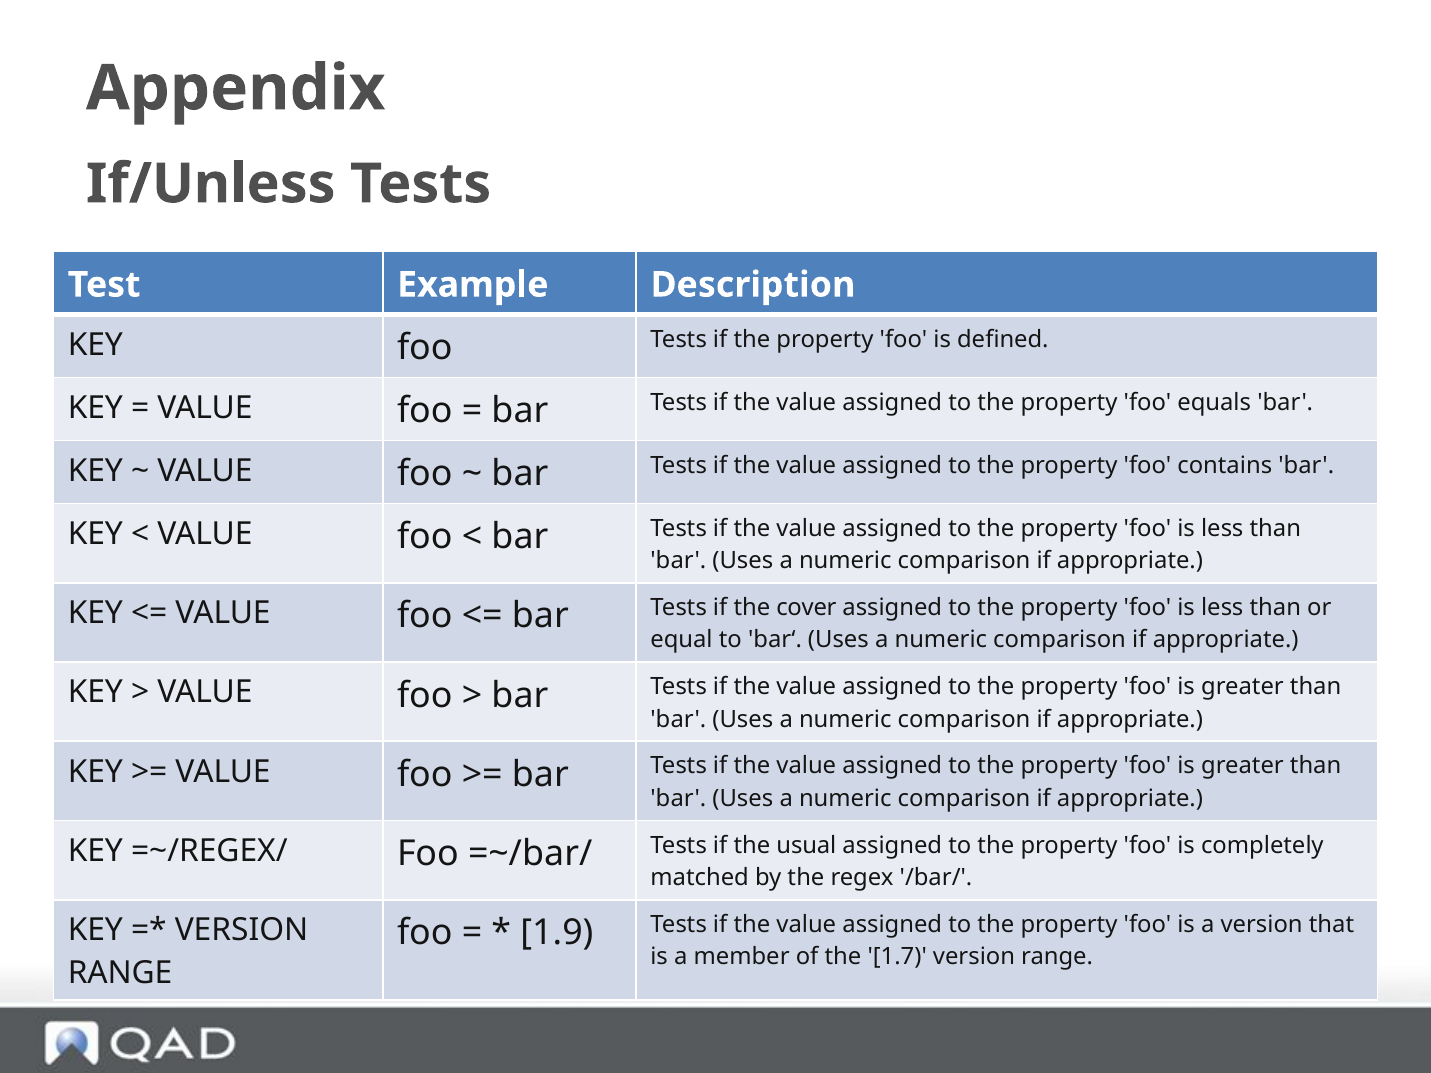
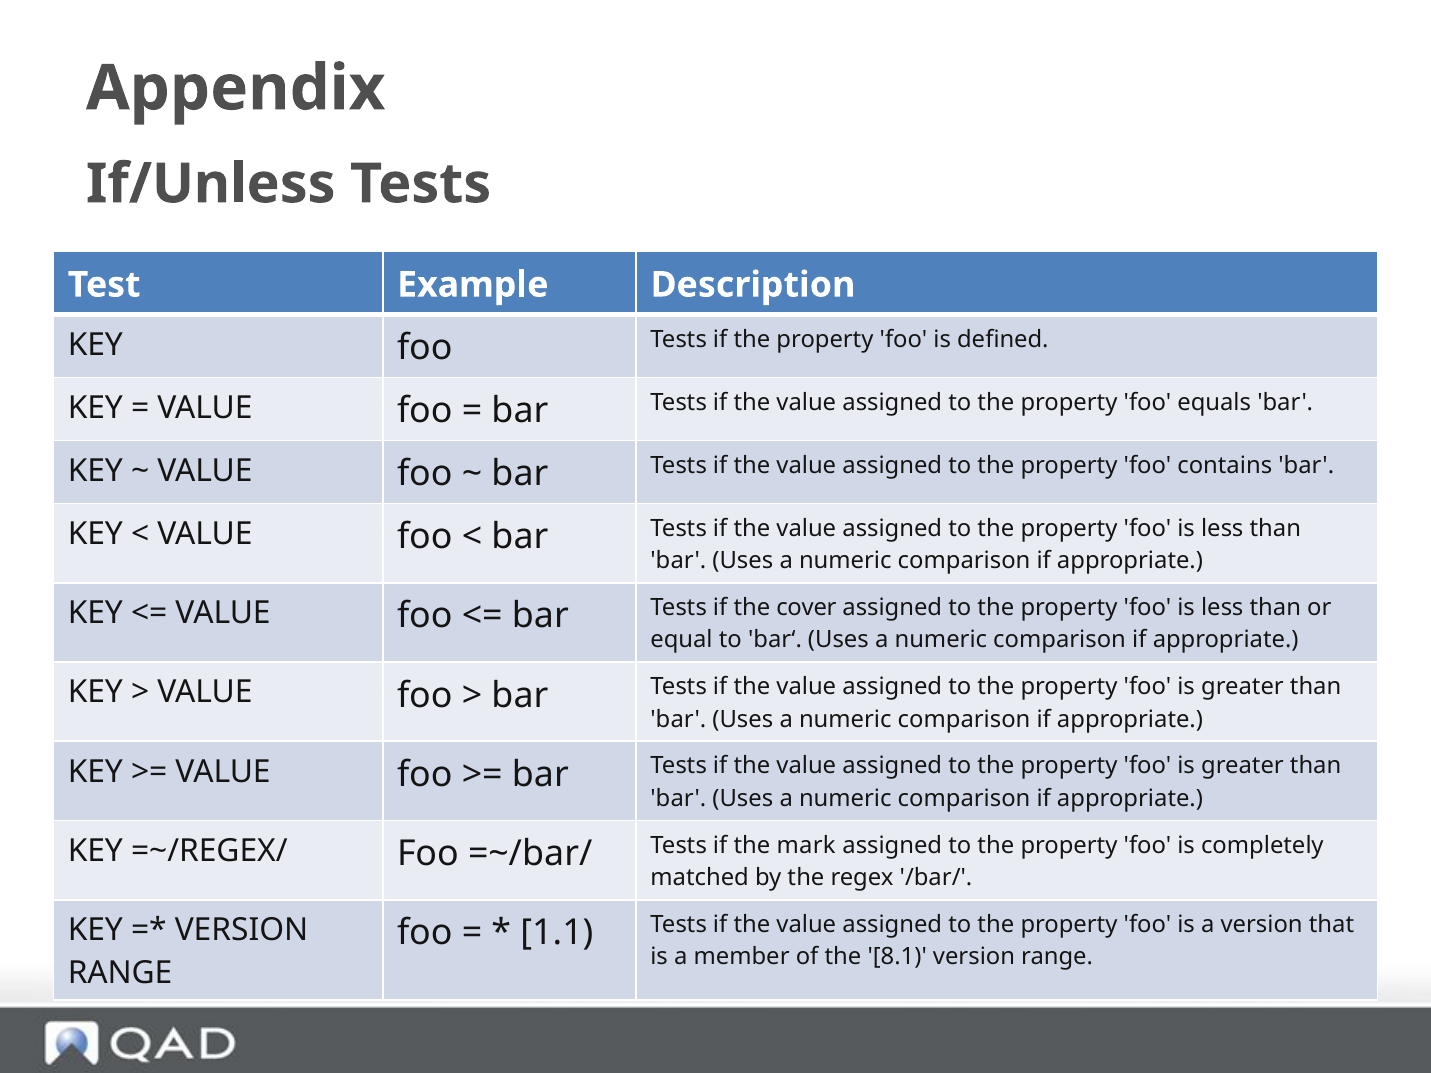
usual: usual -> mark (806, 845)
1.9: 1.9 -> 1.1 (557, 933)
1.7: 1.7 -> 8.1 (897, 957)
